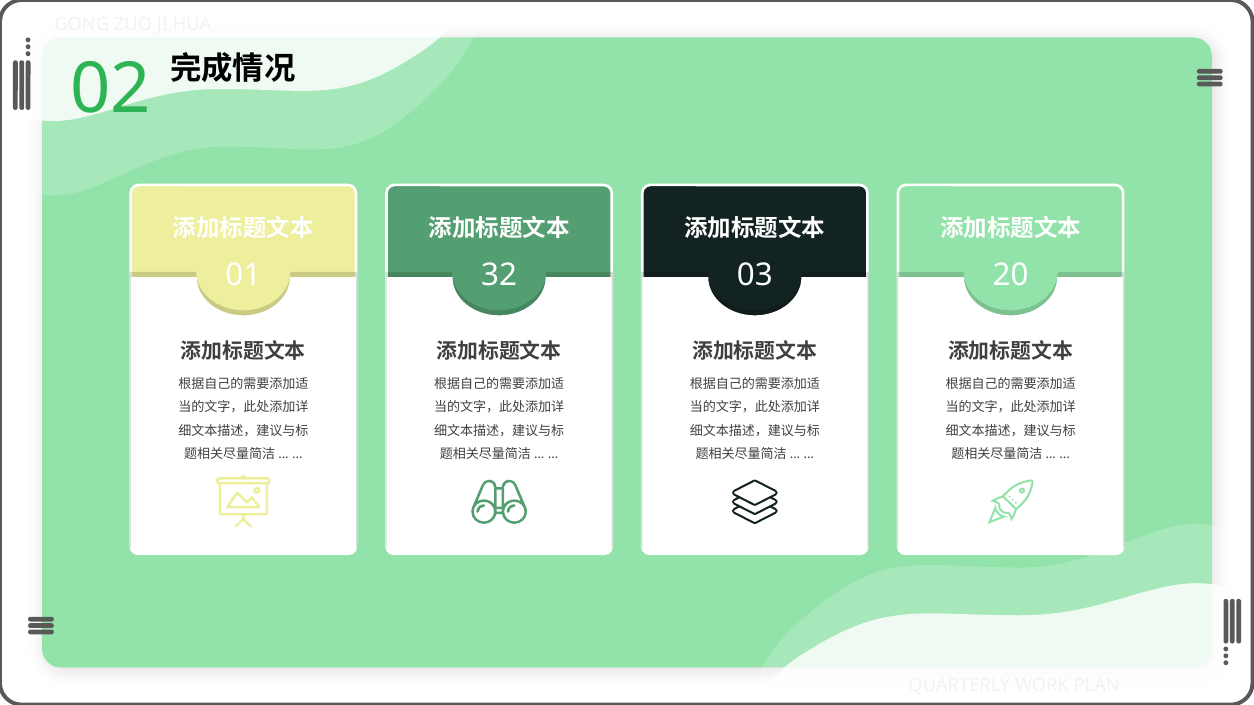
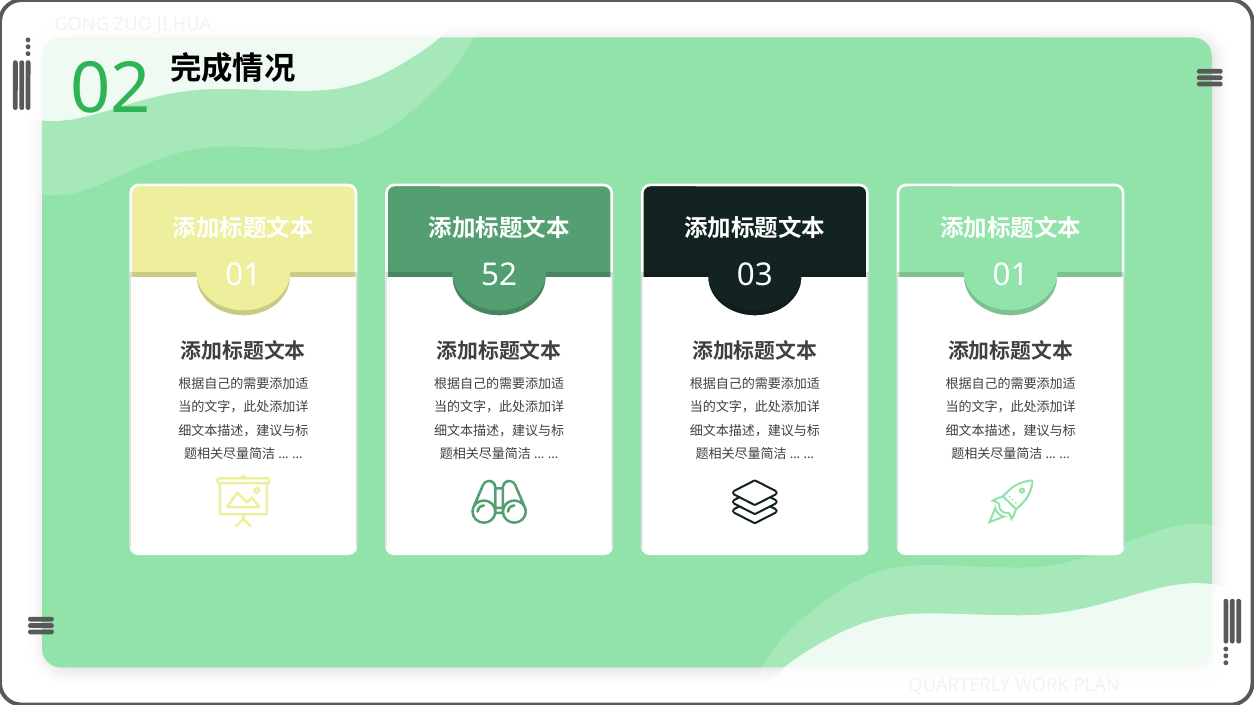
32: 32 -> 52 (499, 275)
03 20: 20 -> 01 (1011, 275)
